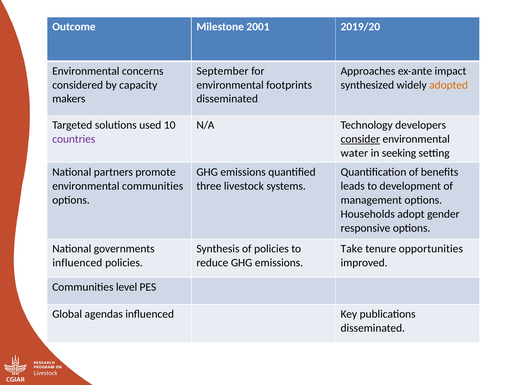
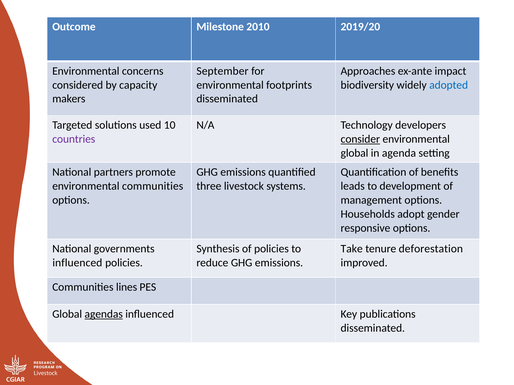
2001: 2001 -> 2010 (258, 27)
synthesized: synthesized -> biodiversity (367, 85)
adopted colour: orange -> blue (449, 85)
water: water -> global (354, 153)
seeking: seeking -> agenda (399, 153)
opportunities: opportunities -> deforestation (431, 249)
level: level -> lines (127, 287)
agendas underline: none -> present (104, 315)
